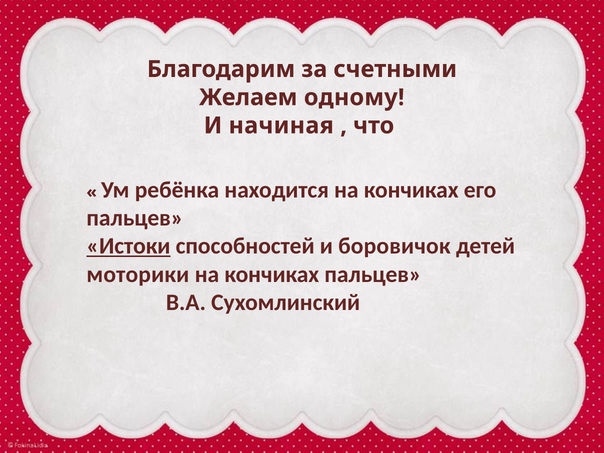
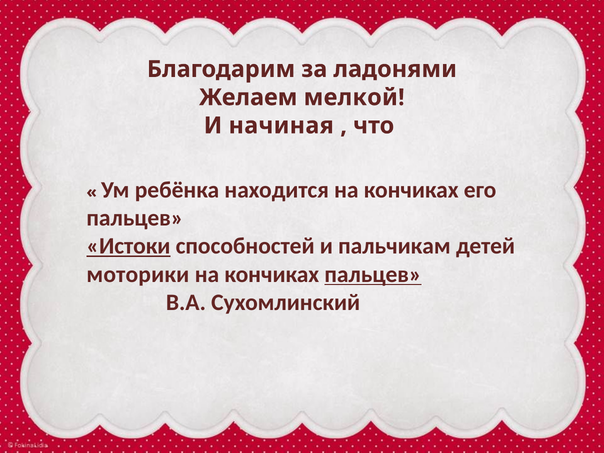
счетными: счетными -> ладонями (395, 69)
одному: одному -> мелкой (354, 97)
боровичок: боровичок -> пальчикам (394, 246)
пальцев underline: none -> present (373, 274)
